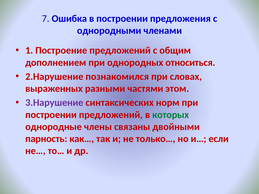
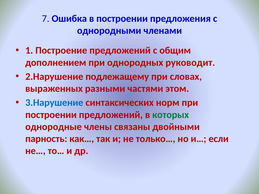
относиться: относиться -> руководит (190, 63)
познакомился: познакомился -> подлежащему (117, 77)
3.Нарушение colour: purple -> blue (54, 103)
